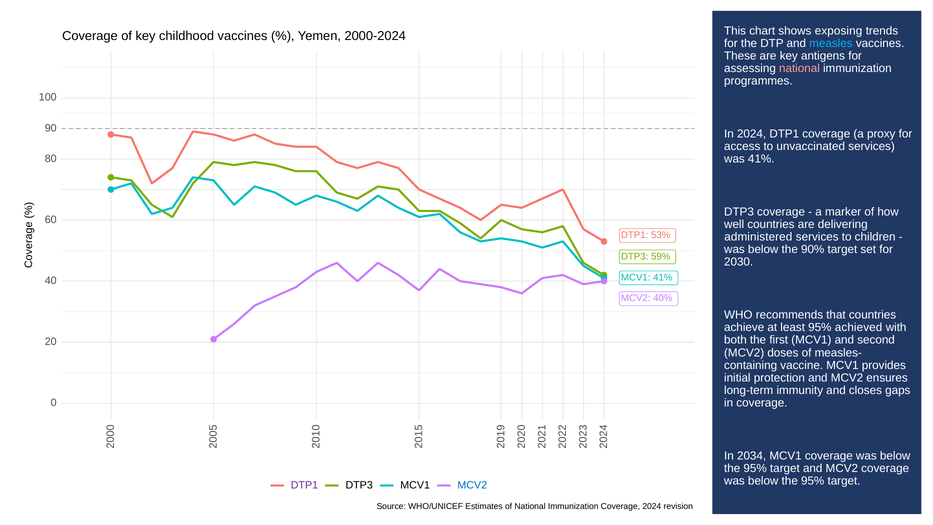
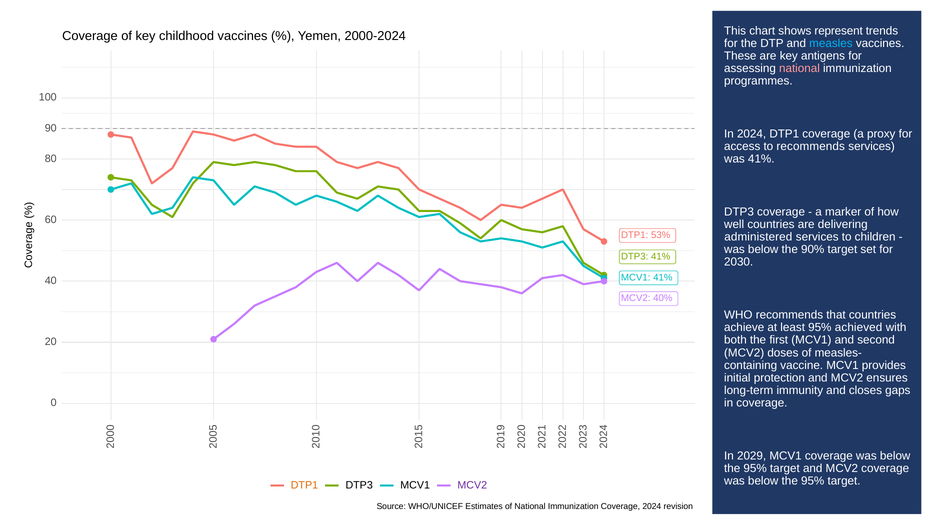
exposing: exposing -> represent (839, 31)
to unvaccinated: unvaccinated -> recommends (811, 146)
DTP3 59%: 59% -> 41% (661, 256)
2034: 2034 -> 2029 (752, 456)
DTP1 colour: purple -> orange (304, 485)
MCV2 colour: blue -> purple (472, 485)
